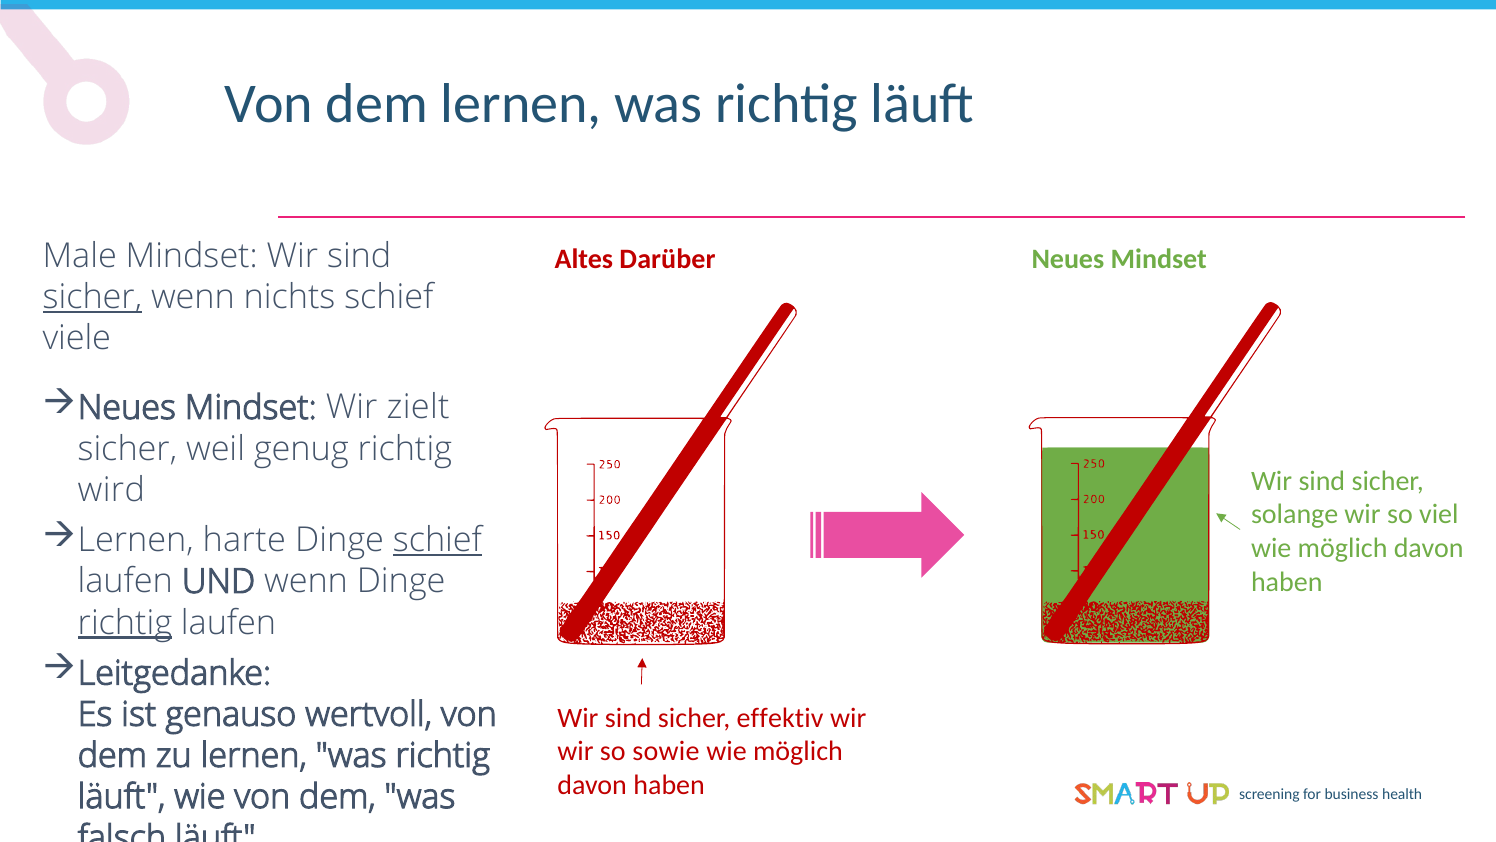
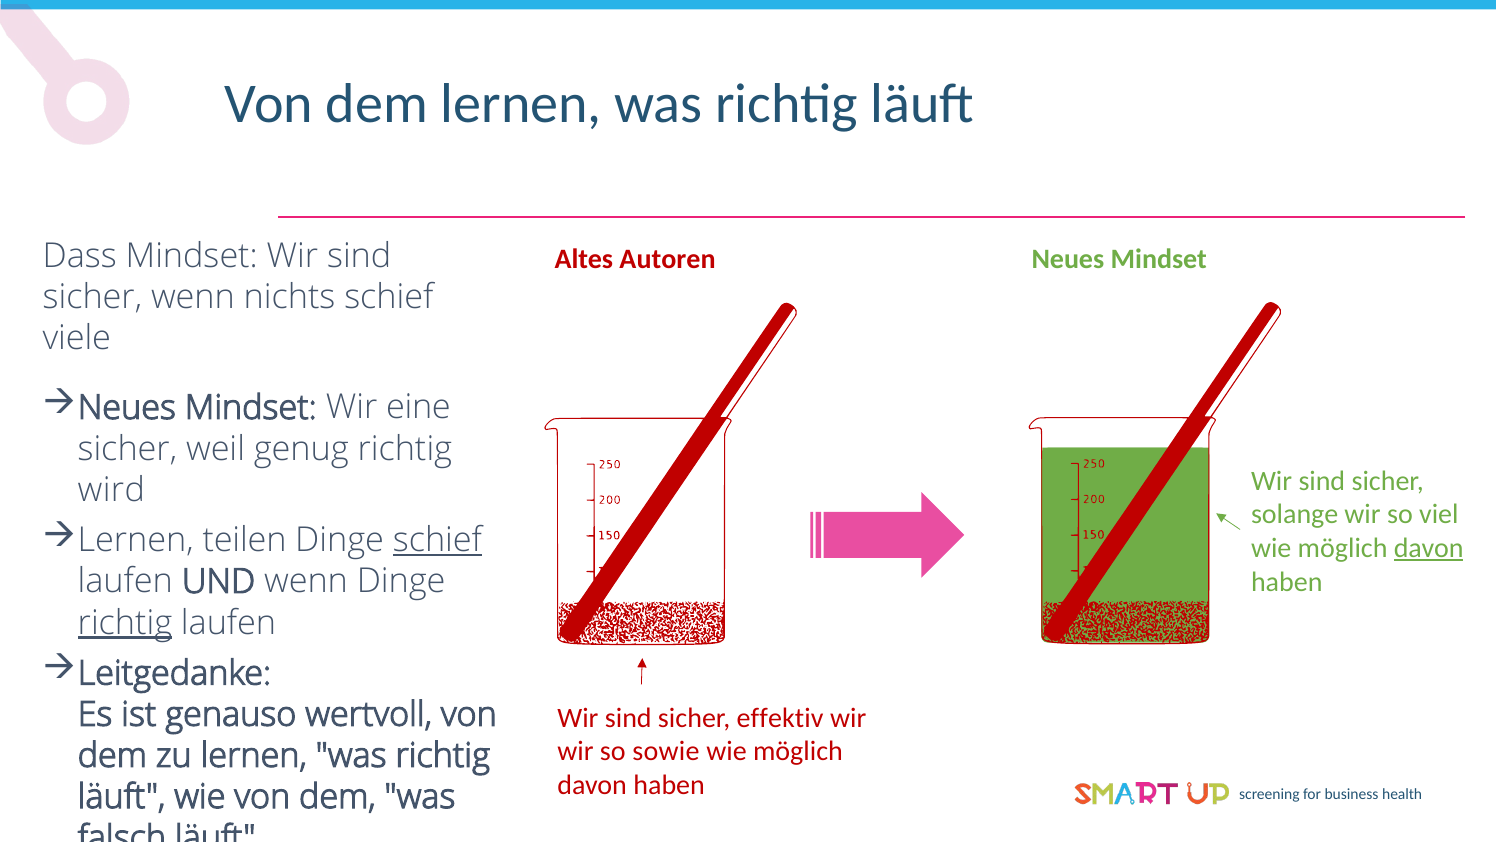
Male: Male -> Dass (80, 256)
Darüber: Darüber -> Autoren (668, 259)
sicher underline: present -> none (92, 297)
zielt: zielt -> eine (418, 407)
harte: harte -> teilen (245, 540)
davon underline: none -> present (1429, 548)
